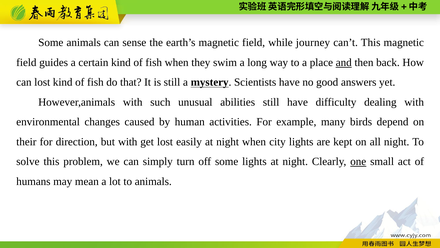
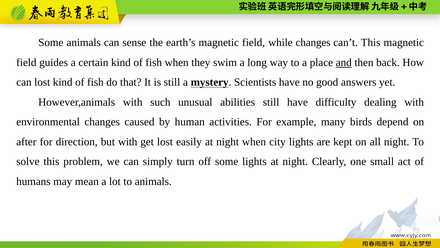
while journey: journey -> changes (313, 43)
their: their -> after (26, 142)
one underline: present -> none (358, 161)
